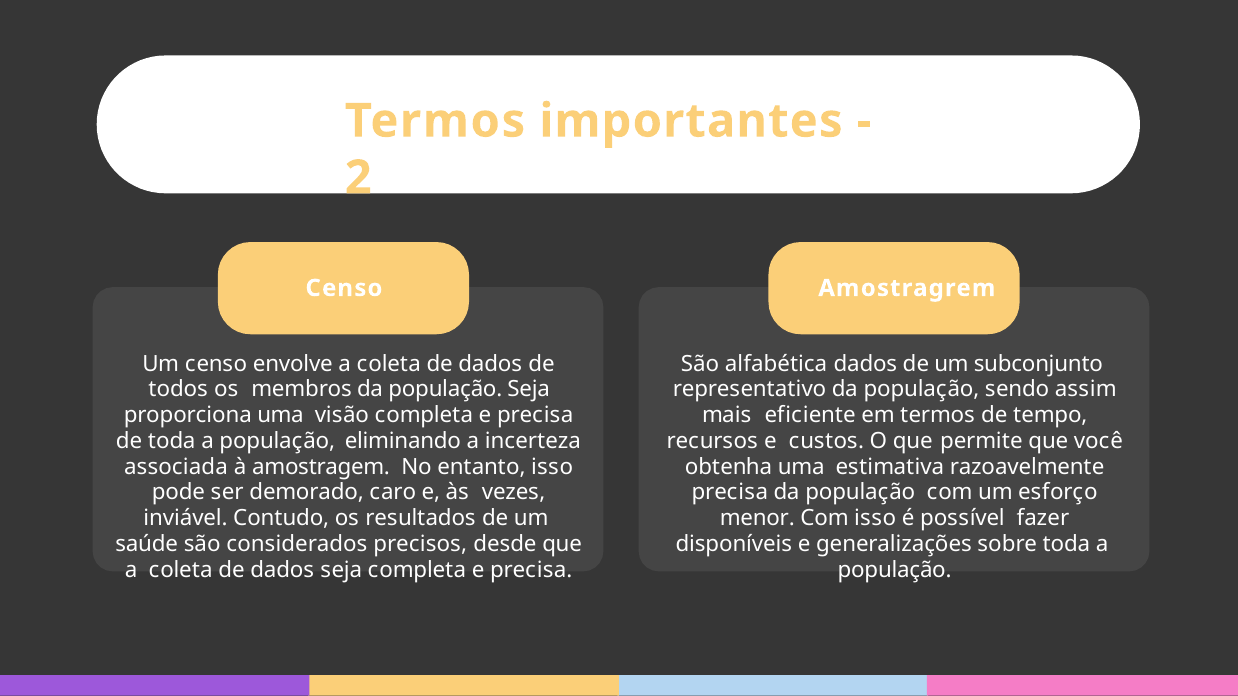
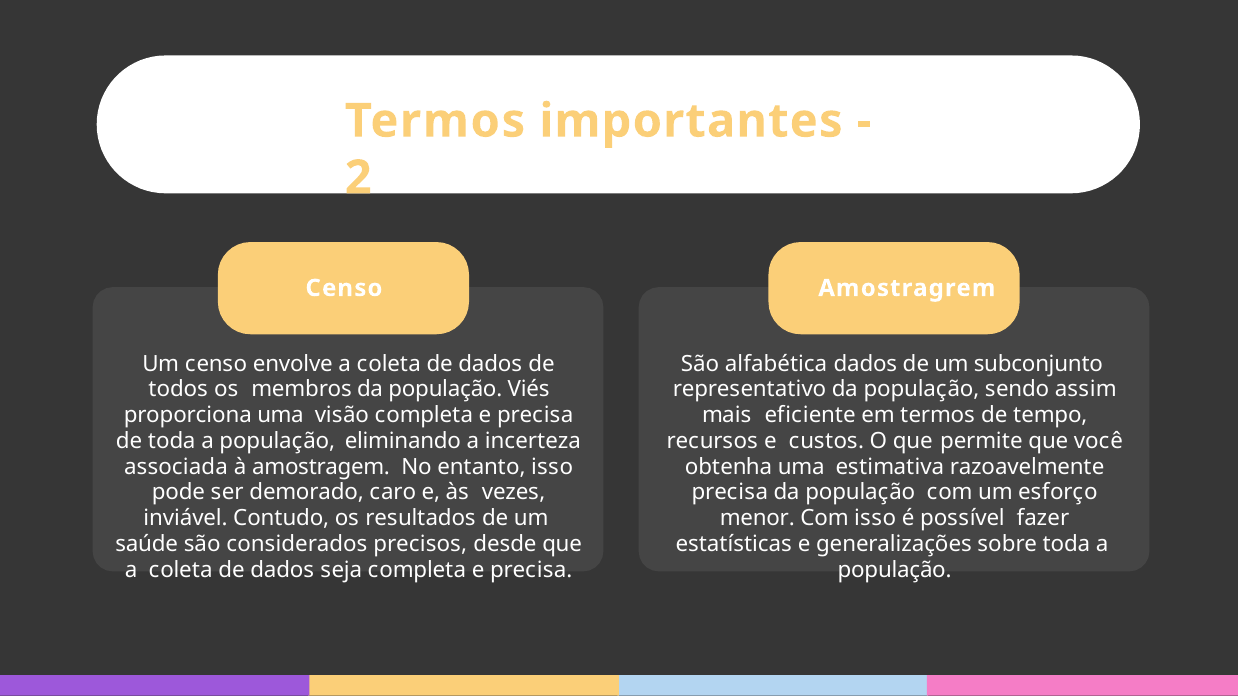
população Seja: Seja -> Viés (529, 390)
disponíveis: disponíveis -> estatísticas (734, 544)
